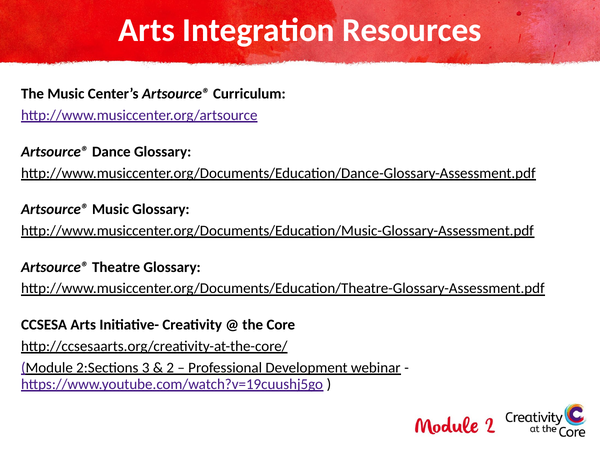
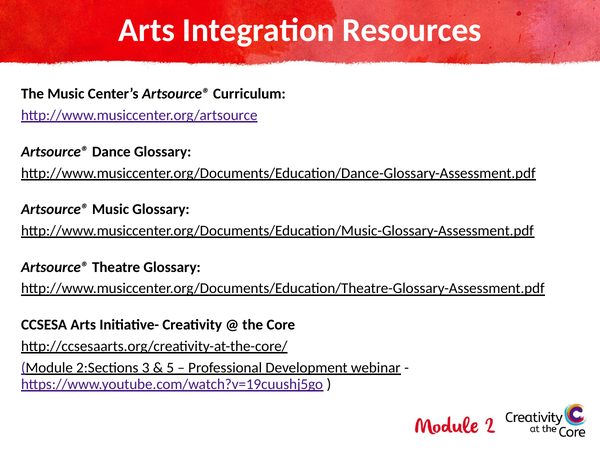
2: 2 -> 5 (170, 368)
